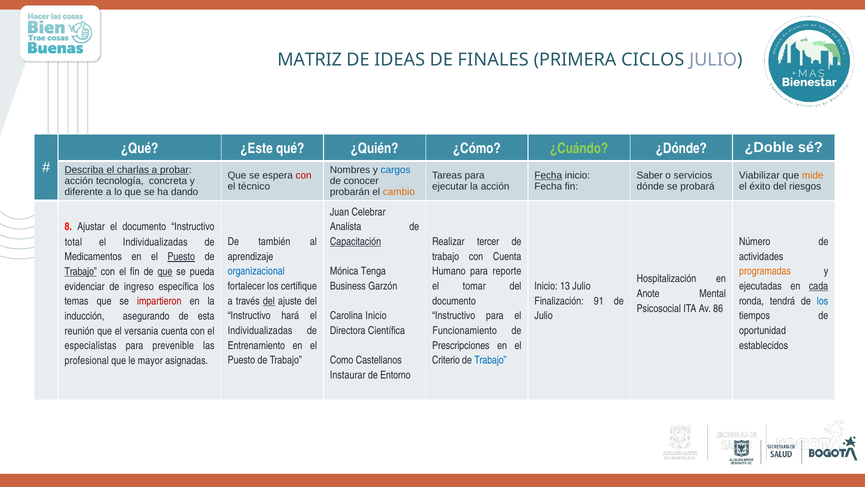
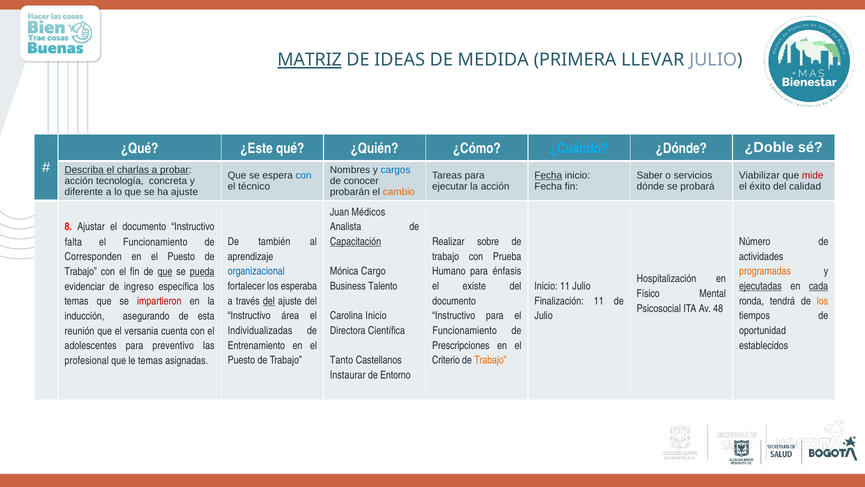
MATRIZ underline: none -> present (310, 60)
FINALES: FINALES -> MEDIDA (493, 60)
CICLOS: CICLOS -> LLEVAR (653, 60)
¿Cuándo colour: light green -> light blue (579, 148)
con colour: red -> blue (304, 175)
mide colour: orange -> red (813, 175)
riesgos: riesgos -> calidad (805, 186)
ha dando: dando -> ajuste (185, 192)
Celebrar: Celebrar -> Médicos (368, 212)
tercer: tercer -> sobre (488, 242)
total: total -> falta (73, 242)
Individualizadas: Individualizadas -> Funcionamiento (155, 242)
con Cuenta: Cuenta -> Prueba (507, 256)
Medicamentos: Medicamentos -> Corresponden (93, 257)
Puesto underline: present -> none (181, 257)
Tenga: Tenga -> Cargo (373, 271)
reporte: reporte -> énfasis (507, 271)
Trabajo underline: present -> none (81, 271)
pueda underline: none -> present (202, 271)
certifique: certifique -> esperaba (299, 286)
Garzón: Garzón -> Talento (383, 286)
tomar: tomar -> existe (474, 286)
Inicio 13: 13 -> 11 (565, 286)
ejecutadas underline: none -> present (760, 286)
Anote: Anote -> Físico (648, 293)
Finalización 91: 91 -> 11 (599, 301)
los colour: blue -> orange (822, 301)
86: 86 -> 48 (718, 308)
hará: hará -> área (290, 316)
especialistas: especialistas -> adolescentes (91, 345)
prevenible: prevenible -> preventivo (173, 345)
Como: Como -> Tanto (342, 360)
Trabajo colour: blue -> orange (490, 360)
le mayor: mayor -> temas (150, 360)
